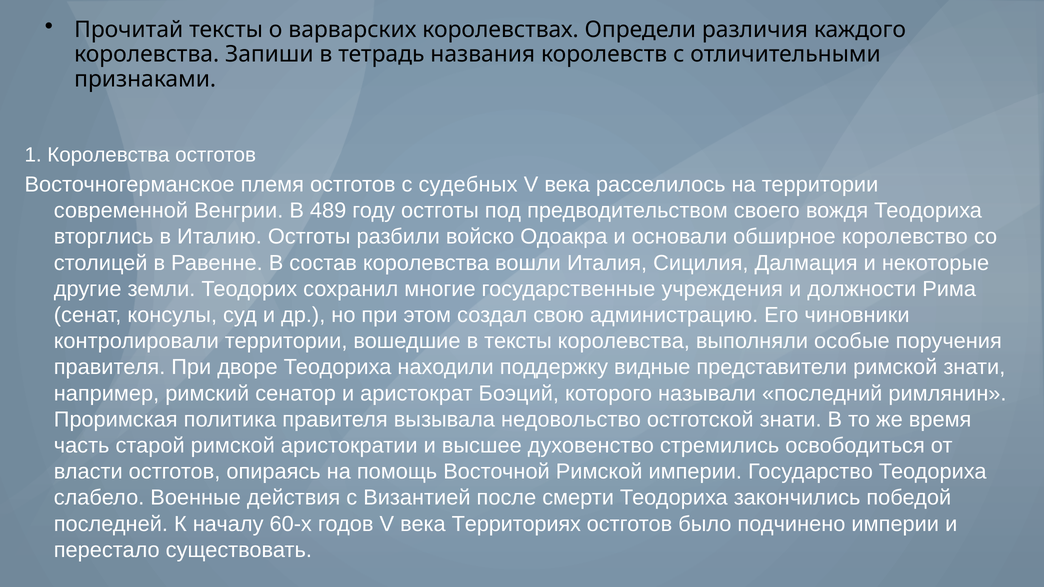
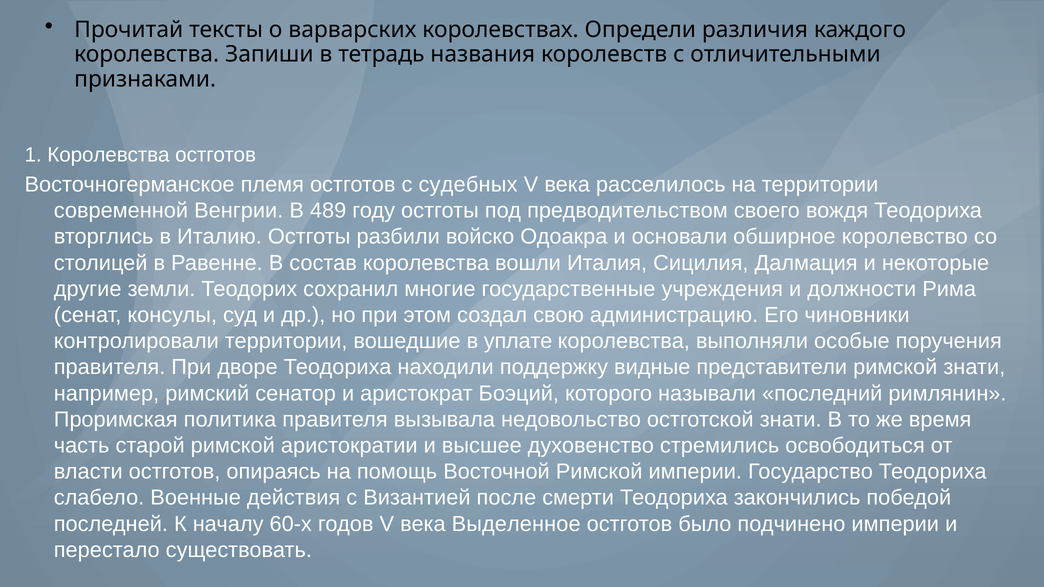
в тексты: тексты -> уплате (518, 341)
Территориях: Территориях -> Выделенное (516, 524)
